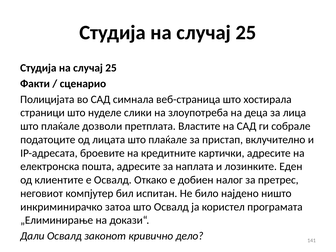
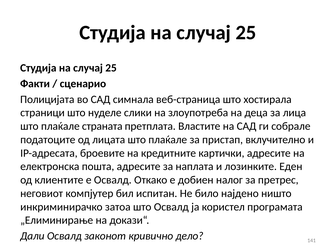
дозволи: дозволи -> страната (102, 126)
